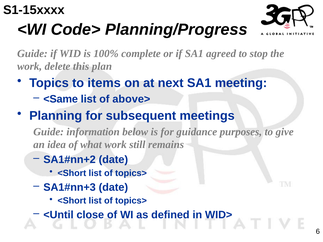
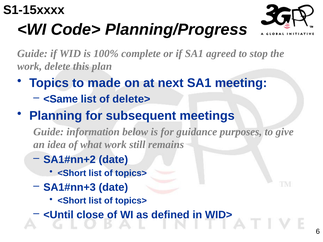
items: items -> made (104, 83)
above>: above> -> delete> (131, 99)
